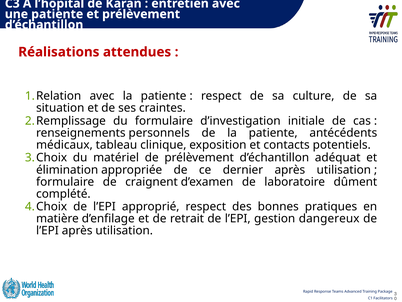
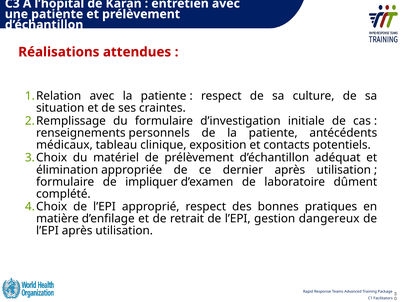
craignent: craignent -> impliquer (152, 182)
